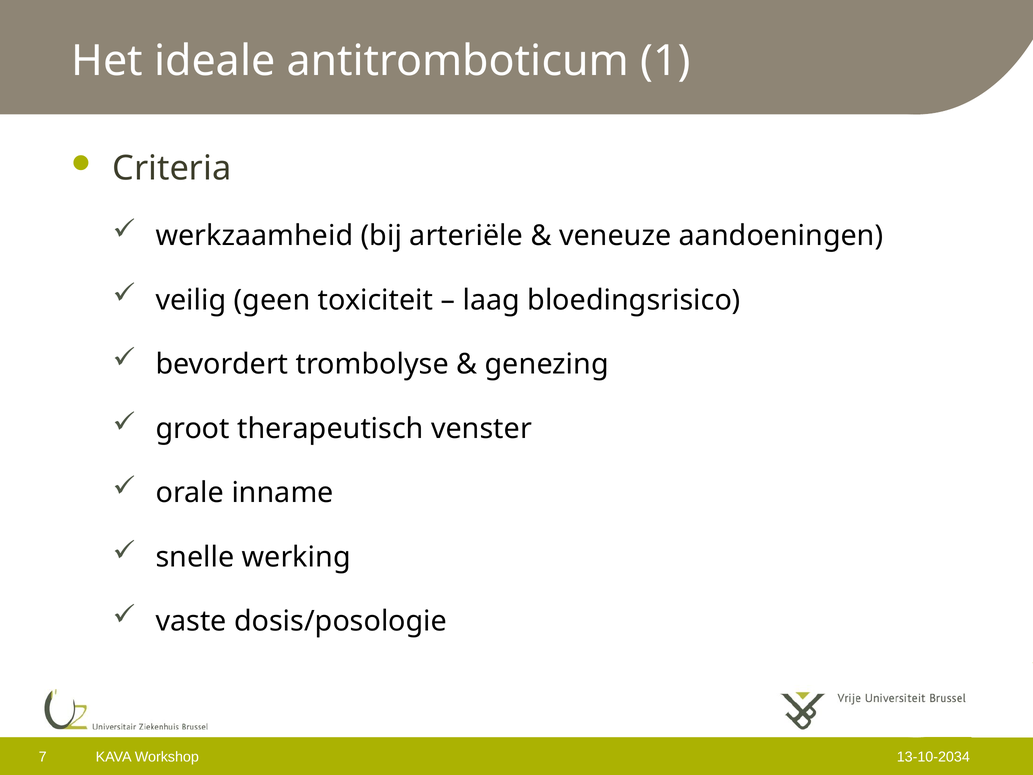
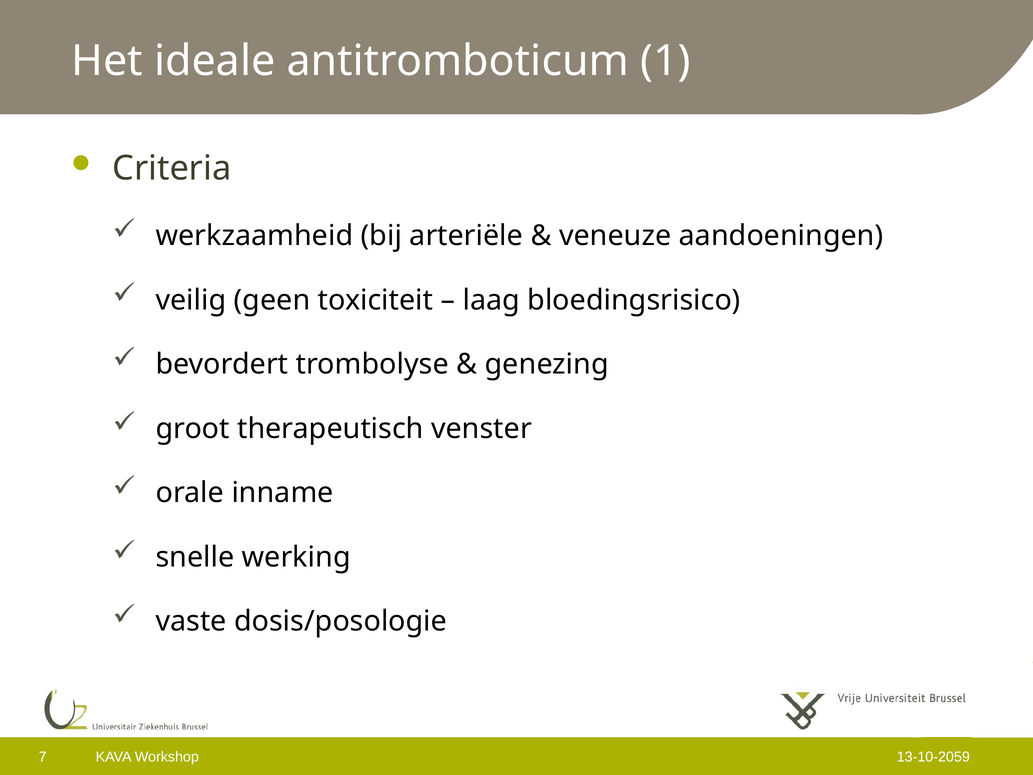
13-10-2034: 13-10-2034 -> 13-10-2059 (933, 757)
